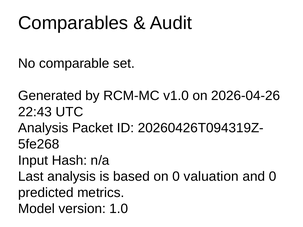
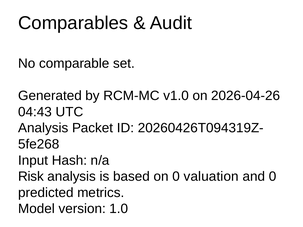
22:43: 22:43 -> 04:43 (35, 112)
Last: Last -> Risk (31, 177)
